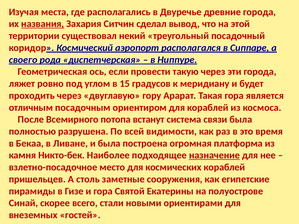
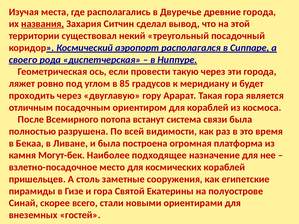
15: 15 -> 85 (125, 84)
Никто-бек: Никто-бек -> Могут-бек (62, 155)
назначение underline: present -> none (214, 155)
